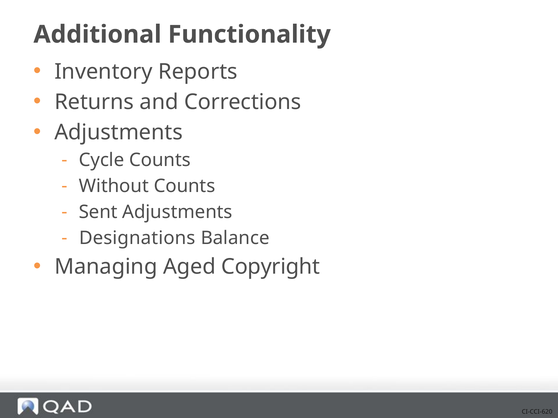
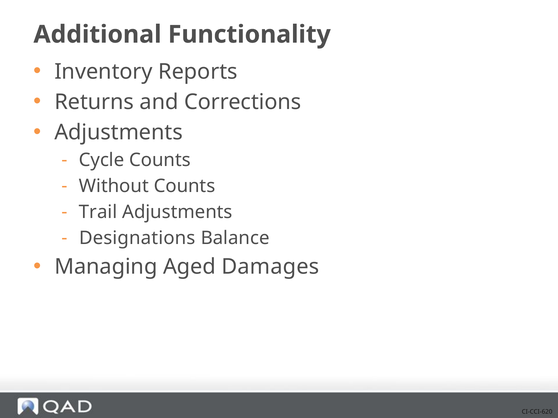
Sent: Sent -> Trail (98, 212)
Copyright: Copyright -> Damages (270, 267)
